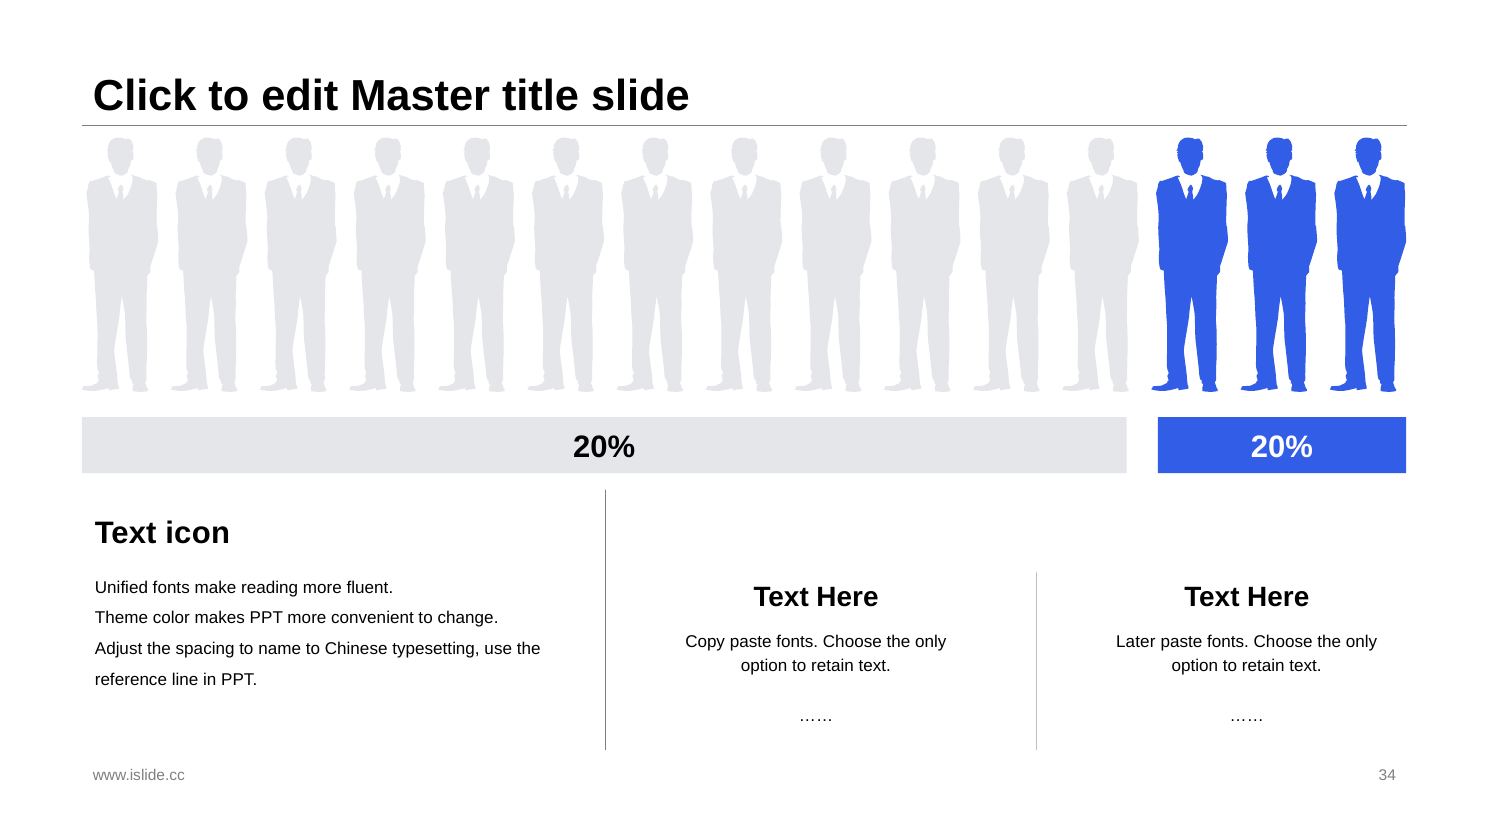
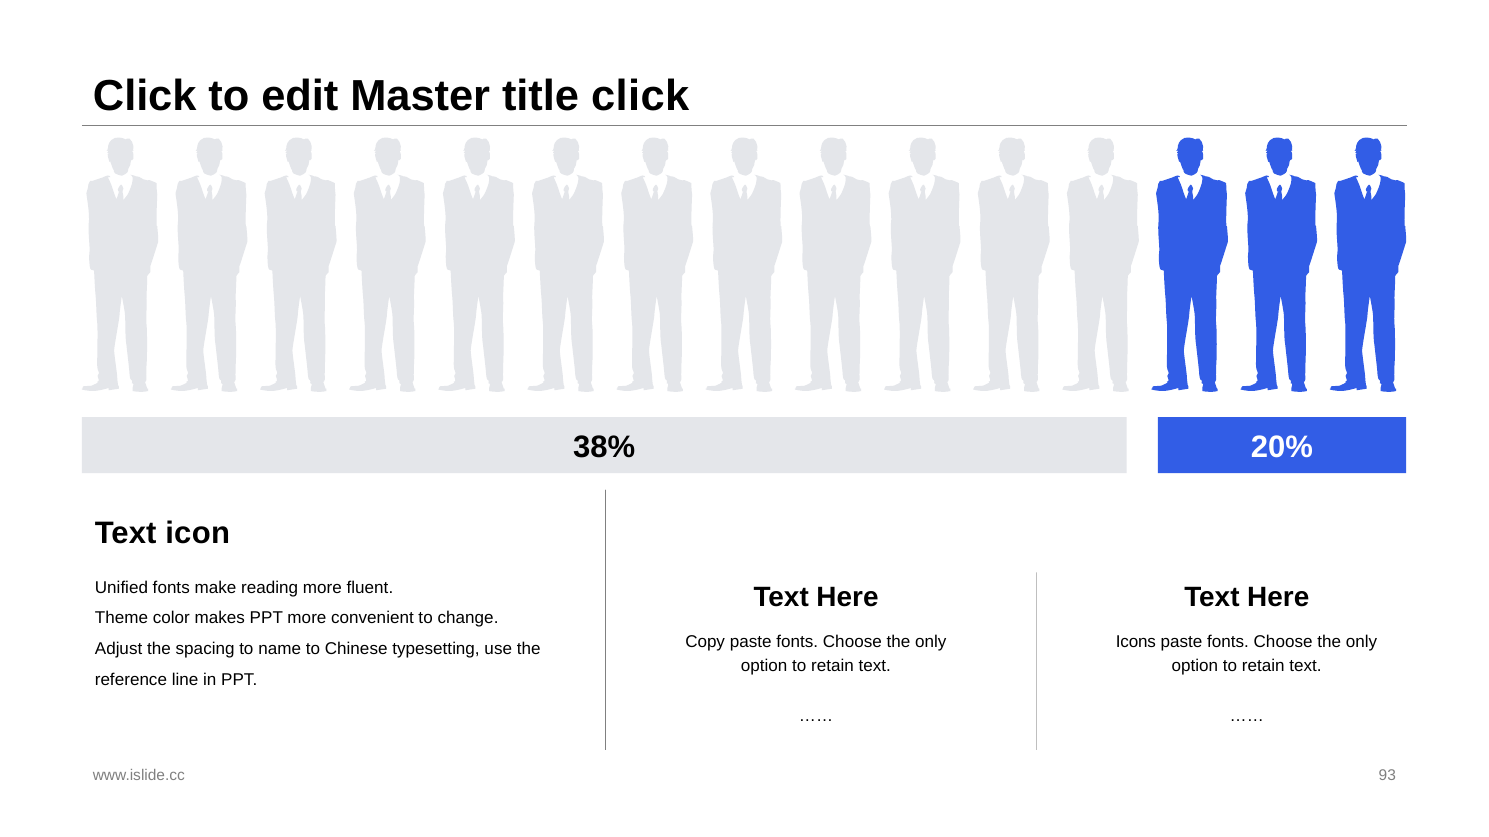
title slide: slide -> click (640, 96)
20%: 20% -> 38% (604, 448)
Later: Later -> Icons (1136, 642)
34: 34 -> 93 (1387, 776)
